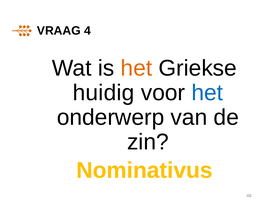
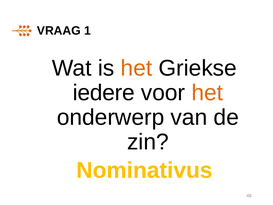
4: 4 -> 1 (88, 31)
huidig: huidig -> iedere (104, 93)
het colour: blue -> orange (207, 93)
